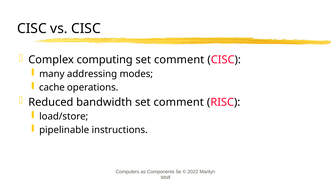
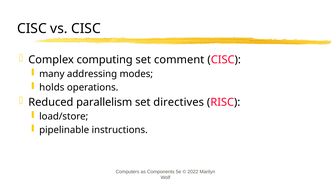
cache: cache -> holds (52, 88)
bandwidth: bandwidth -> parallelism (104, 102)
comment: comment -> directives (179, 102)
